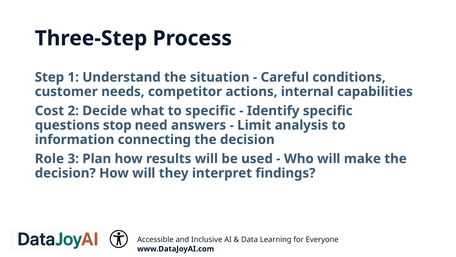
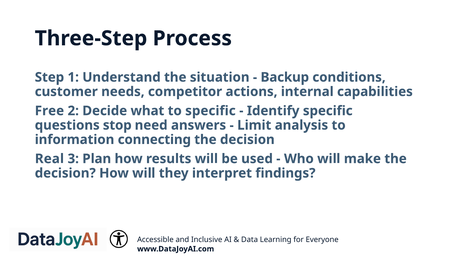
Careful: Careful -> Backup (285, 77)
Cost: Cost -> Free (49, 111)
Role: Role -> Real (49, 158)
